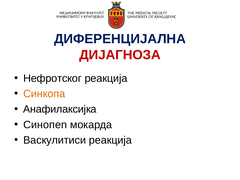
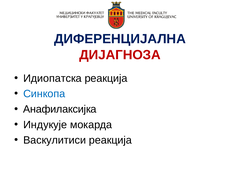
Нефротског: Нефротског -> Идиопатска (52, 78)
Синкопа colour: orange -> blue (44, 94)
Синопеn: Синопеn -> Индукује (45, 125)
